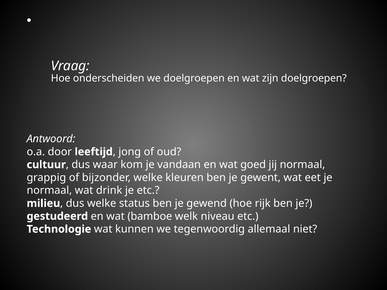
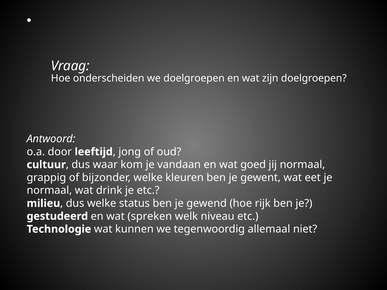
bamboe: bamboe -> spreken (150, 216)
